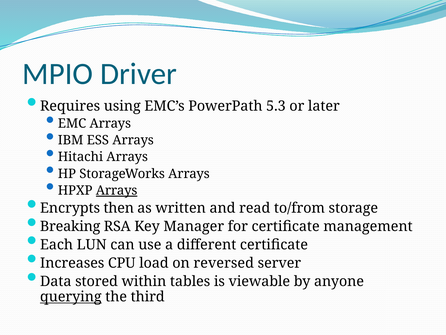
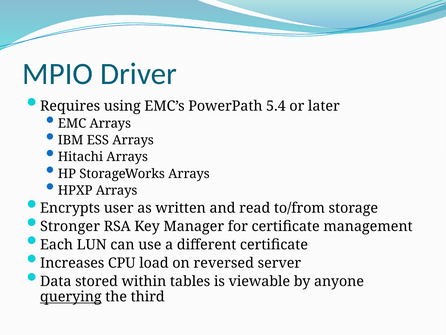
5.3: 5.3 -> 5.4 (276, 106)
Arrays underline: present -> none (117, 190)
then: then -> user (119, 208)
Breaking: Breaking -> Stronger (70, 226)
